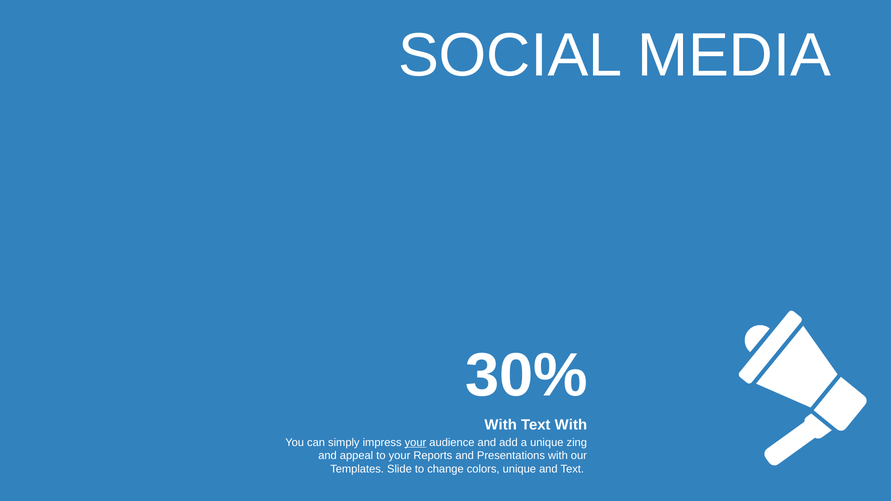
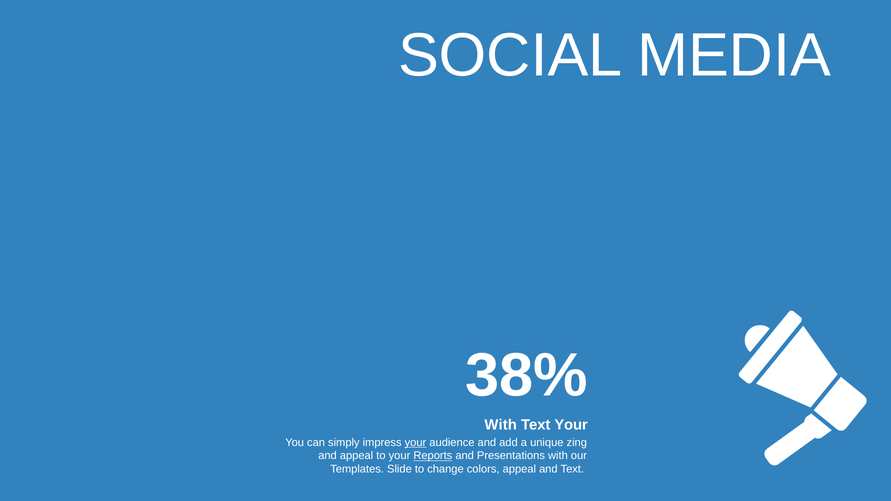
30%: 30% -> 38% (526, 376)
With: With -> Your (571, 425)
Reports underline: none -> present (433, 456)
colors unique: unique -> appeal (519, 469)
